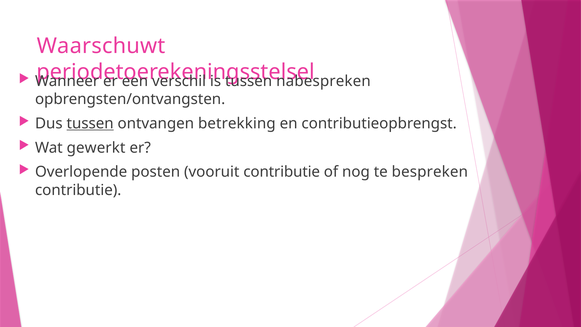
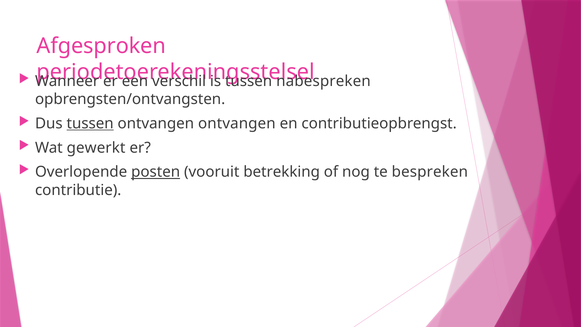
Waarschuwt: Waarschuwt -> Afgesproken (101, 46)
ontvangen betrekking: betrekking -> ontvangen (237, 123)
posten underline: none -> present (156, 172)
vooruit contributie: contributie -> betrekking (282, 172)
